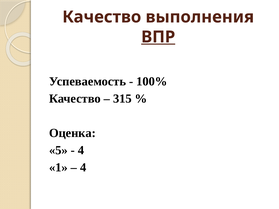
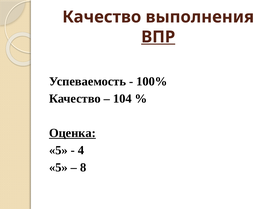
315: 315 -> 104 (122, 99)
Оценка underline: none -> present (72, 133)
1: 1 -> 5 (58, 168)
4: 4 -> 8 (83, 168)
